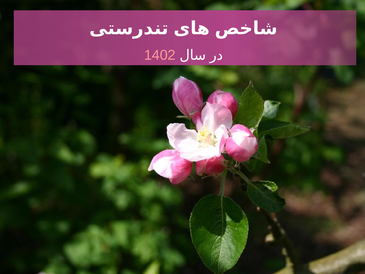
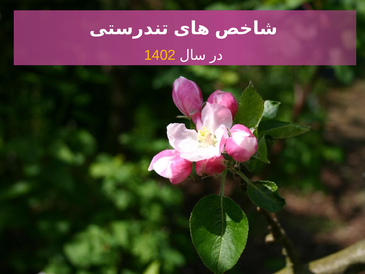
1402 colour: pink -> yellow (160, 55)
